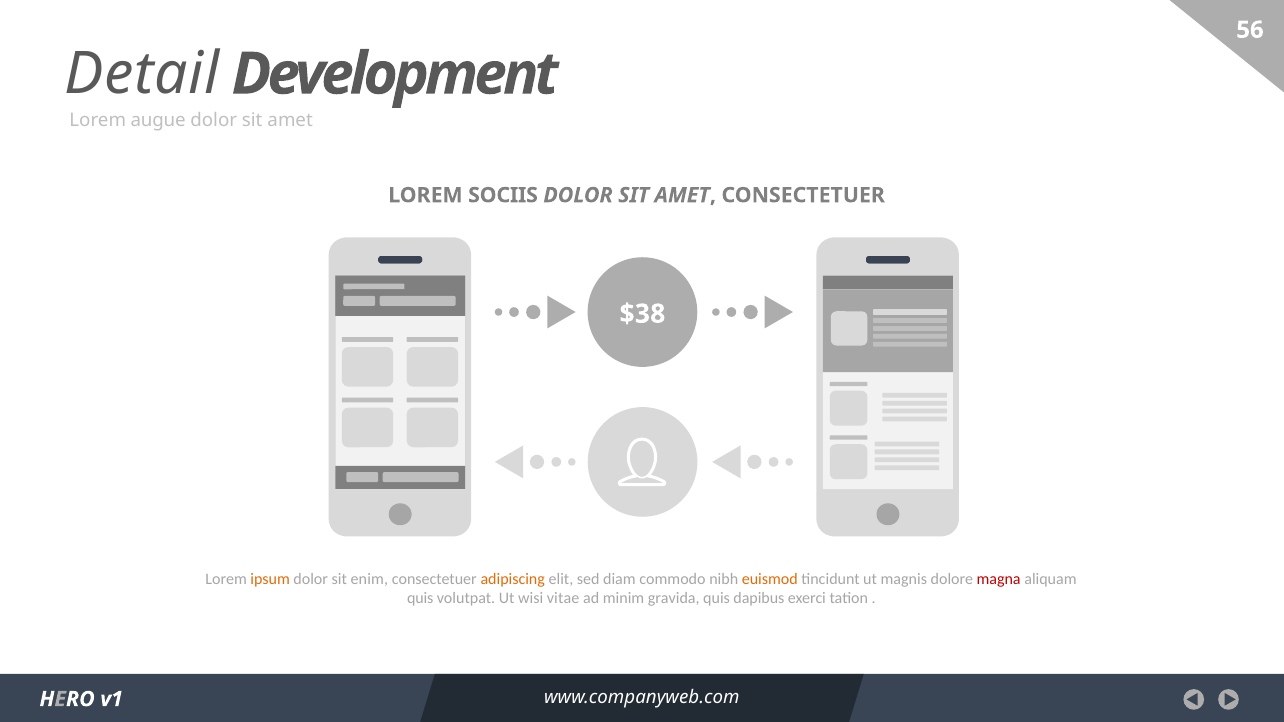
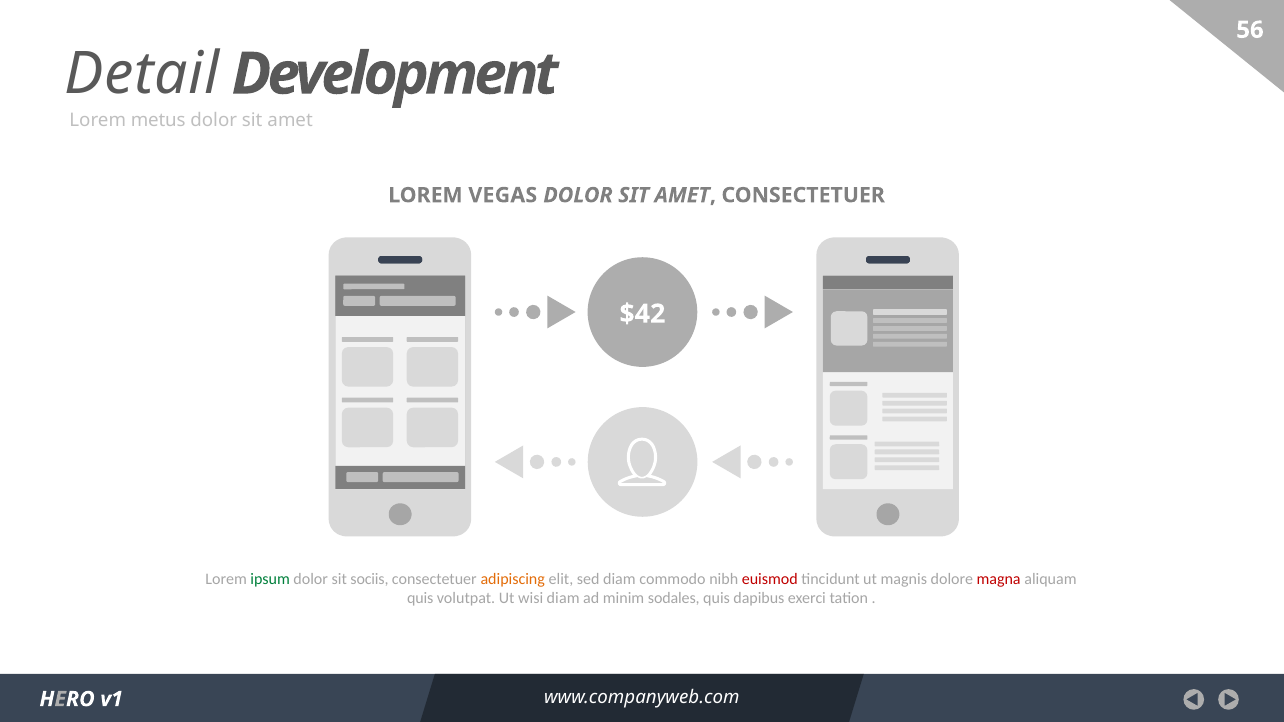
augue: augue -> metus (158, 120)
SOCIIS: SOCIIS -> VEGAS (503, 195)
$38: $38 -> $42 (642, 314)
ipsum colour: orange -> green (270, 579)
enim: enim -> sociis (370, 579)
euismod colour: orange -> red (770, 579)
wisi vitae: vitae -> diam (563, 598)
gravida: gravida -> sodales (674, 598)
